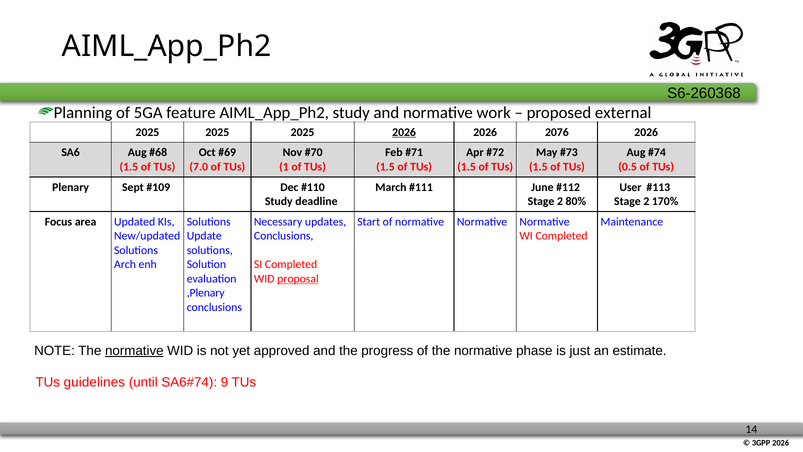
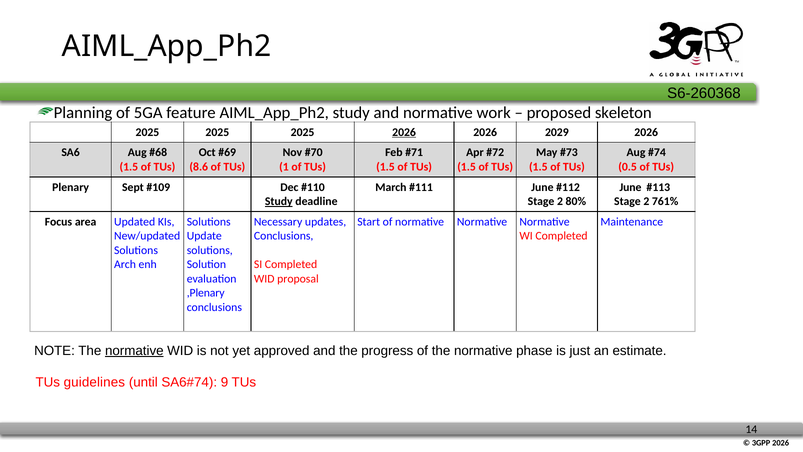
external: external -> skeleton (623, 113)
2076: 2076 -> 2029 (557, 132)
7.0: 7.0 -> 8.6 (199, 167)
User: User -> June (630, 187)
Study underline: none -> present (279, 201)
170%: 170% -> 761% (665, 201)
proposal underline: present -> none (298, 279)
